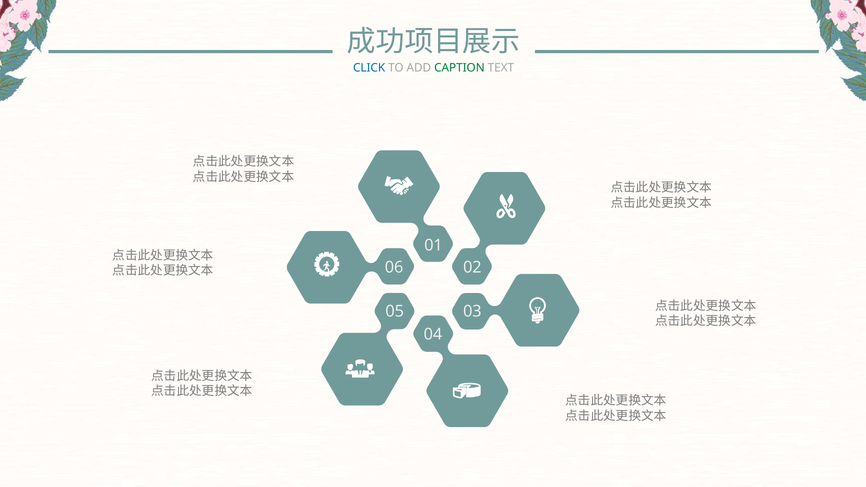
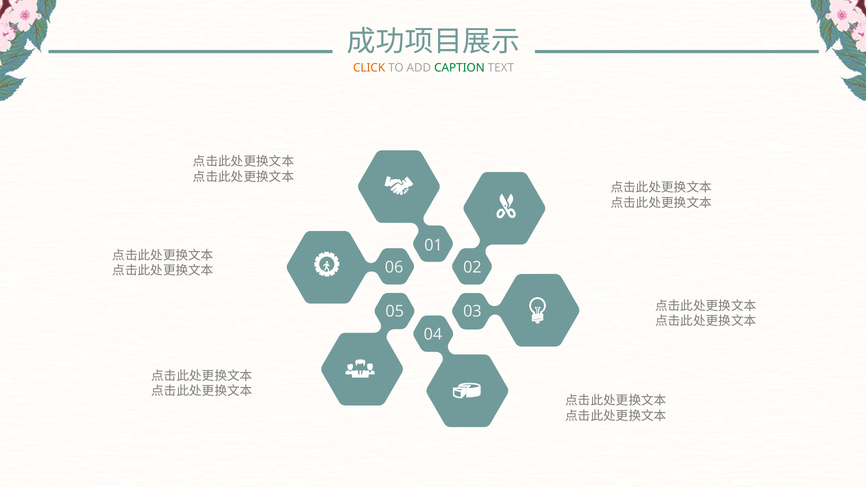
CLICK colour: blue -> orange (369, 68)
